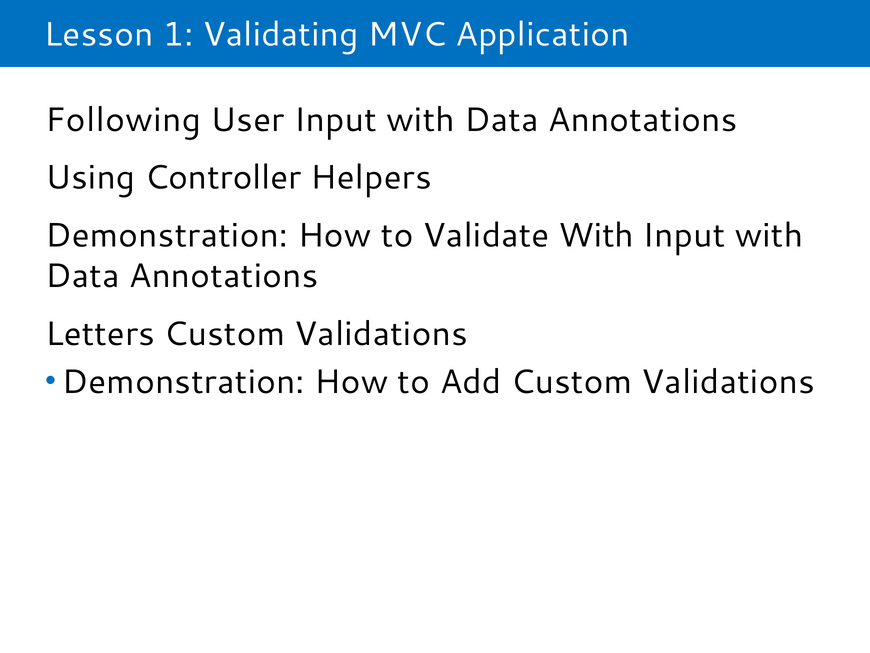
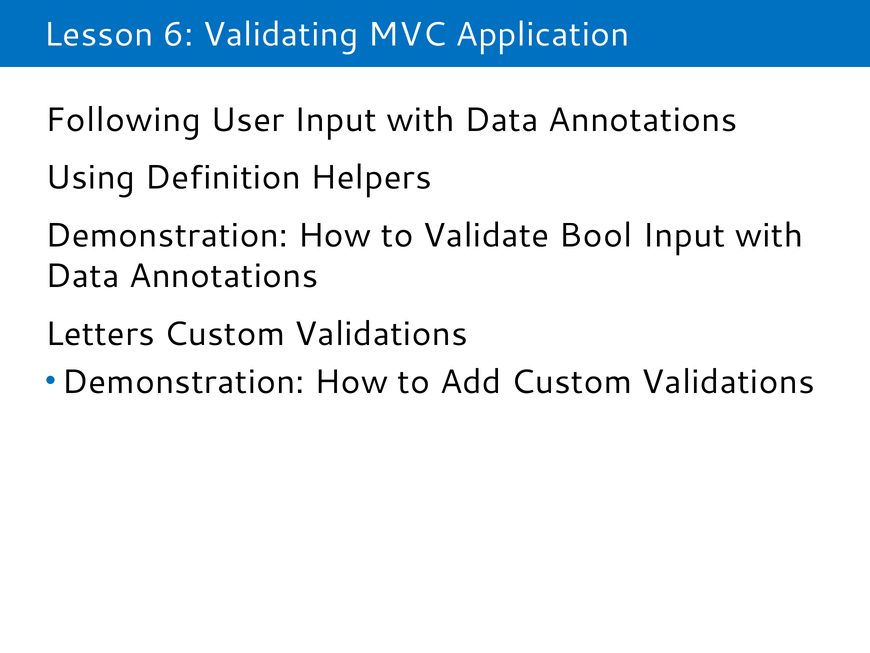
1: 1 -> 6 (178, 34)
Controller: Controller -> Definition (223, 178)
Validate With: With -> Bool (596, 235)
